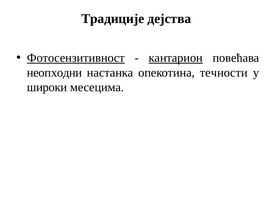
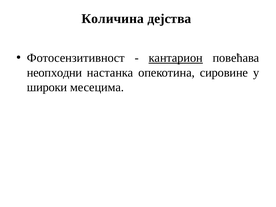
Традиције: Традиције -> Количина (113, 19)
Фотосензитивност underline: present -> none (76, 58)
течности: течности -> сировине (224, 73)
